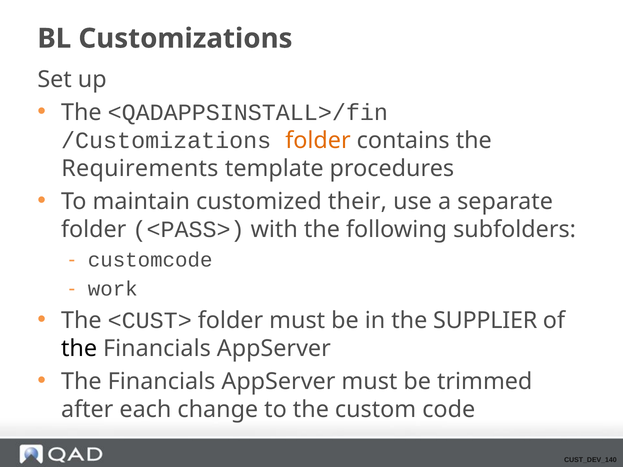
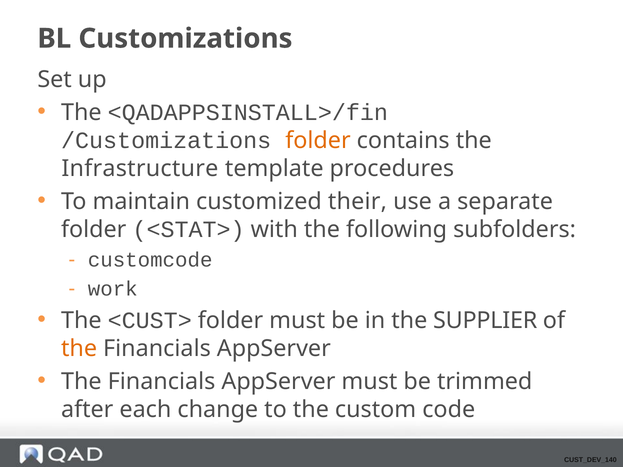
Requirements: Requirements -> Infrastructure (140, 169)
<PASS>: <PASS> -> <STAT> (189, 230)
the colour: black -> orange (79, 349)
